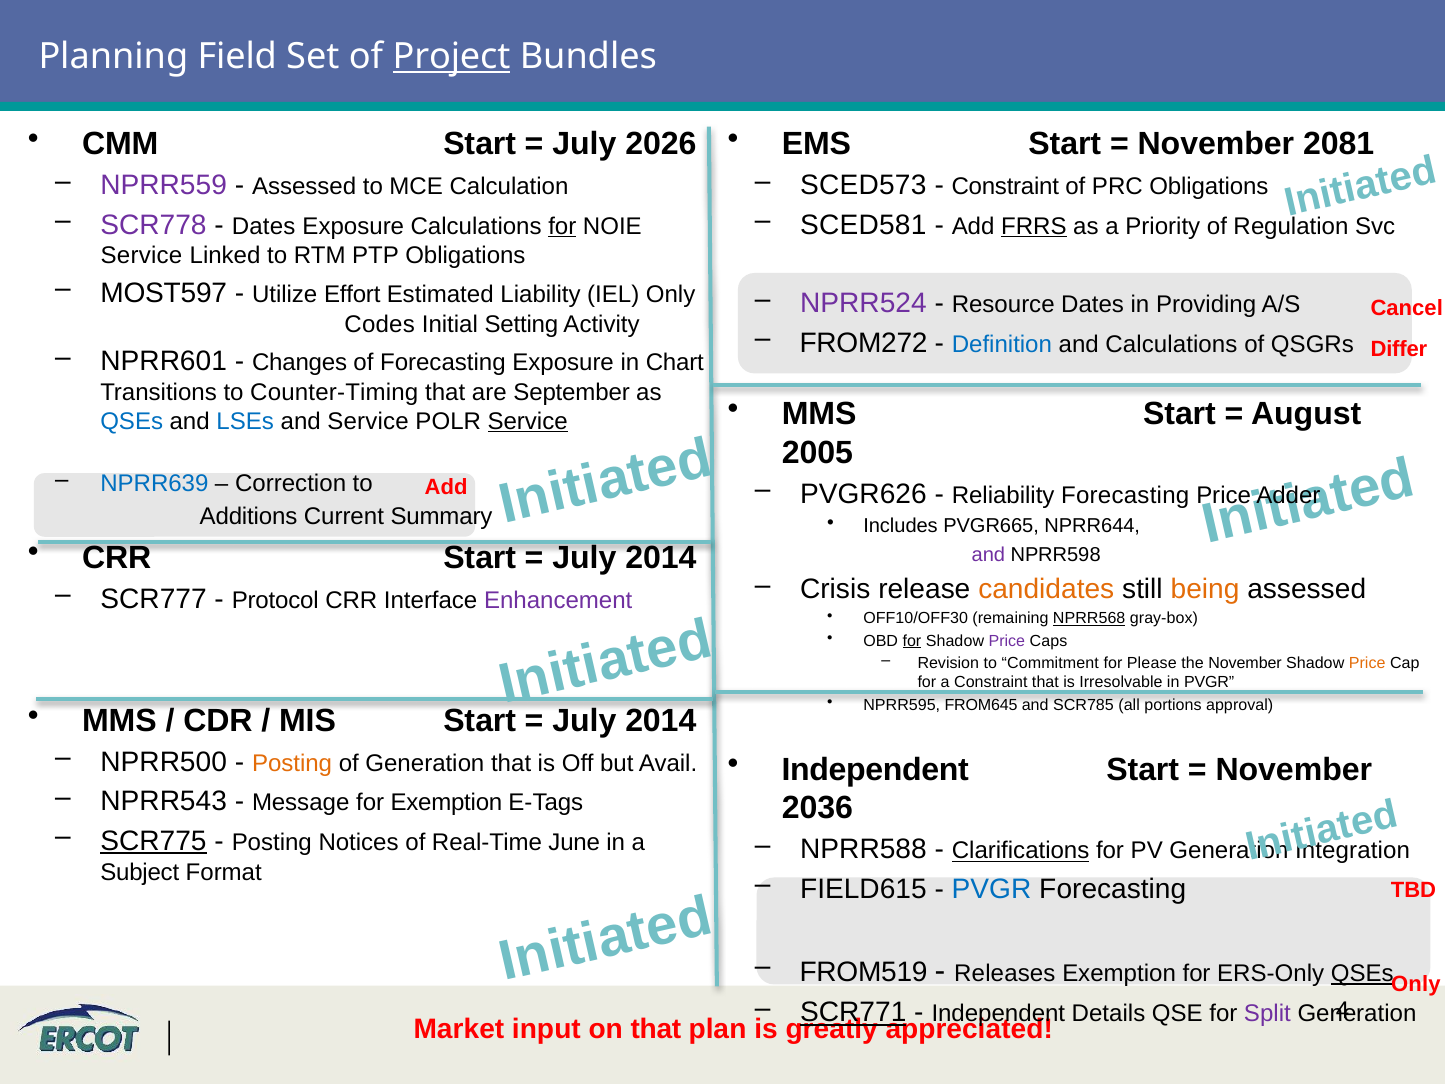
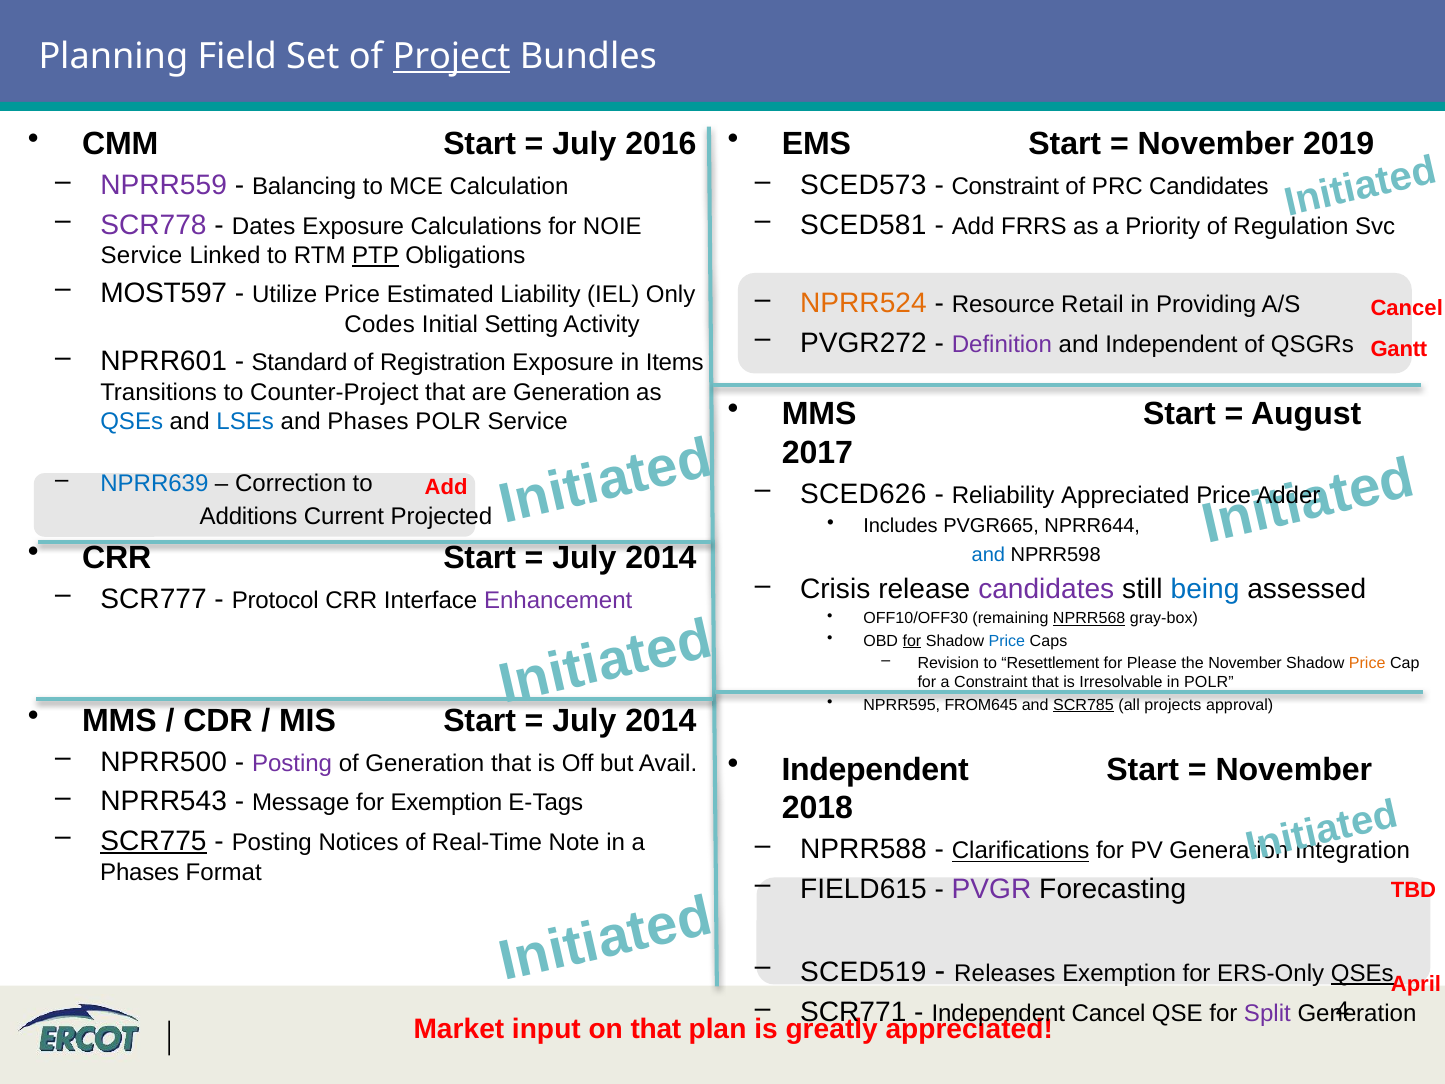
2081: 2081 -> 2019 (1339, 144)
2026: 2026 -> 2016 (661, 144)
PRC Obligations: Obligations -> Candidates (1209, 187)
Assessed: Assessed -> Balancing (304, 187)
for underline: present -> none (562, 226)
FRRS underline: present -> none (1034, 226)
PTP underline: none -> present (376, 256)
Utilize Effort: Effort -> Price (352, 294)
NPRR524 colour: purple -> orange (863, 303)
Resource Dates: Dates -> Retail (1092, 305)
FROM272: FROM272 -> PVGR272 (863, 343)
Definition colour: blue -> purple (1002, 344)
and Calculations: Calculations -> Independent (1172, 344)
Differ: Differ -> Gantt (1399, 349)
Changes: Changes -> Standard (300, 363)
of Forecasting: Forecasting -> Registration (443, 363)
Chart: Chart -> Items (675, 363)
Counter-Timing: Counter-Timing -> Counter-Project (334, 392)
are September: September -> Generation (572, 392)
and Service: Service -> Phases (368, 421)
Service underline: present -> none (528, 421)
2005: 2005 -> 2017 (817, 452)
PVGR626: PVGR626 -> SCED626 (863, 494)
Reliability Forecasting: Forecasting -> Appreciated (1125, 495)
Summary: Summary -> Projected (441, 517)
and colour: purple -> blue (988, 554)
candidates colour: orange -> purple (1046, 589)
being colour: orange -> blue (1205, 589)
Price colour: purple -> blue (1007, 641)
Commitment: Commitment -> Resettlement (1050, 663)
in PVGR: PVGR -> POLR (1209, 682)
SCR785 underline: none -> present (1083, 705)
portions: portions -> projects (1173, 705)
Posting colour: orange -> purple (292, 763)
2036: 2036 -> 2018 (817, 808)
June: June -> Note (574, 842)
Subject: Subject -> Phases (140, 872)
PVGR colour: blue -> purple (992, 889)
FROM519: FROM519 -> SCED519 (863, 972)
Only: Only -> April (1416, 984)
SCR771 underline: present -> none (853, 1012)
Details: Details -> Cancel (1109, 1014)
